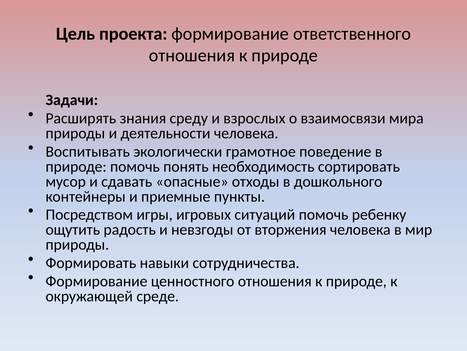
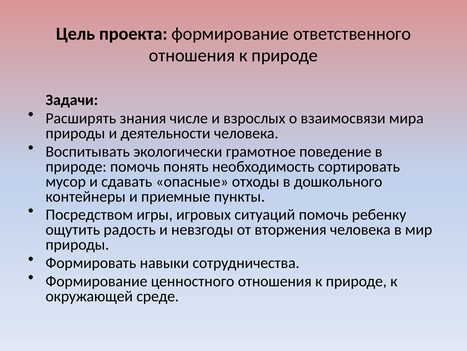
среду: среду -> числе (189, 118)
